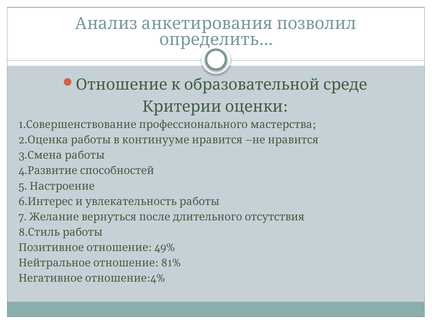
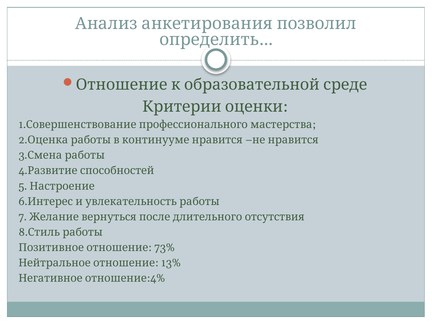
49%: 49% -> 73% (165, 248)
81%: 81% -> 13% (171, 263)
